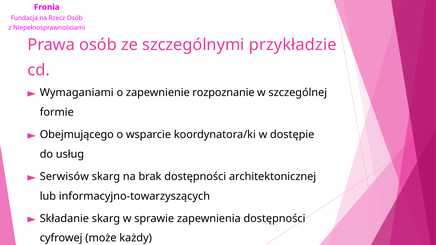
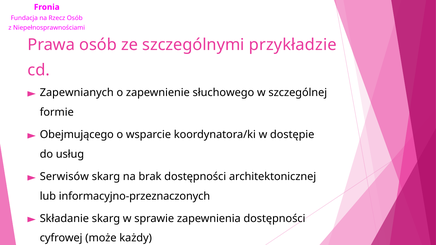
Wymaganiami: Wymaganiami -> Zapewnianych (77, 93)
rozpoznanie: rozpoznanie -> słuchowego (223, 93)
informacyjno-towarzyszących: informacyjno-towarzyszących -> informacyjno-przeznaczonych (134, 196)
